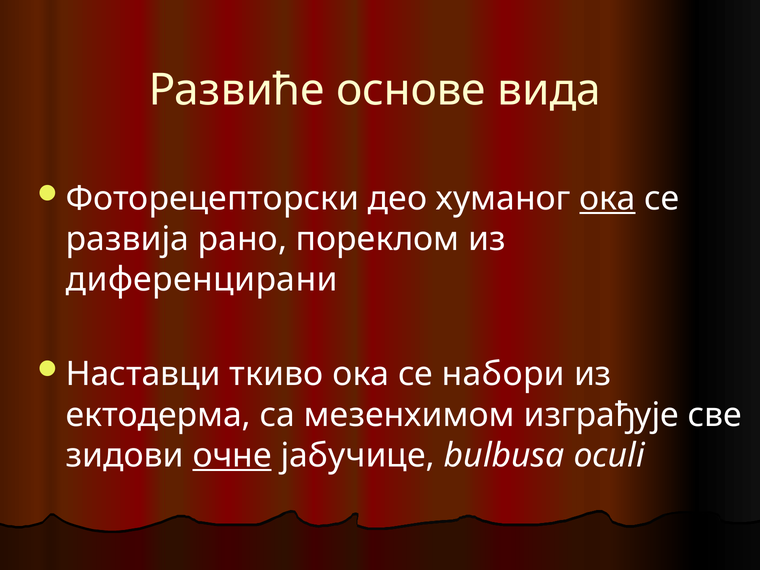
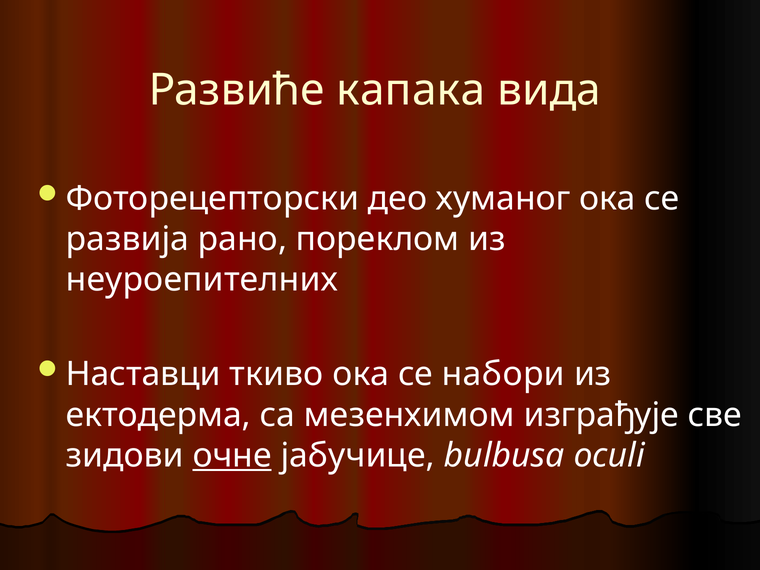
основе: основе -> капака (411, 90)
ока underline: present -> none (608, 199)
диференцирани: диференцирани -> неуроепителних (202, 280)
